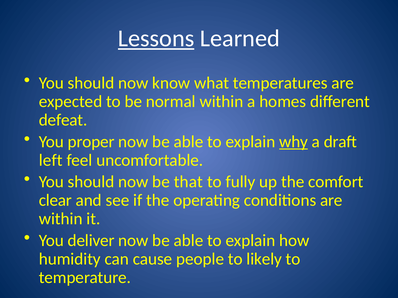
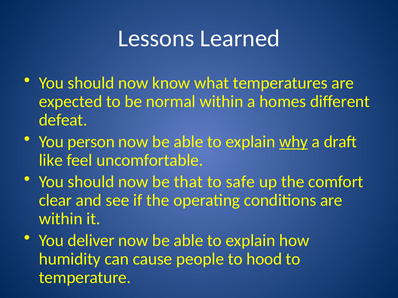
Lessons underline: present -> none (156, 39)
proper: proper -> person (91, 142)
left: left -> like (51, 160)
fully: fully -> safe (240, 182)
likely: likely -> hood (264, 259)
